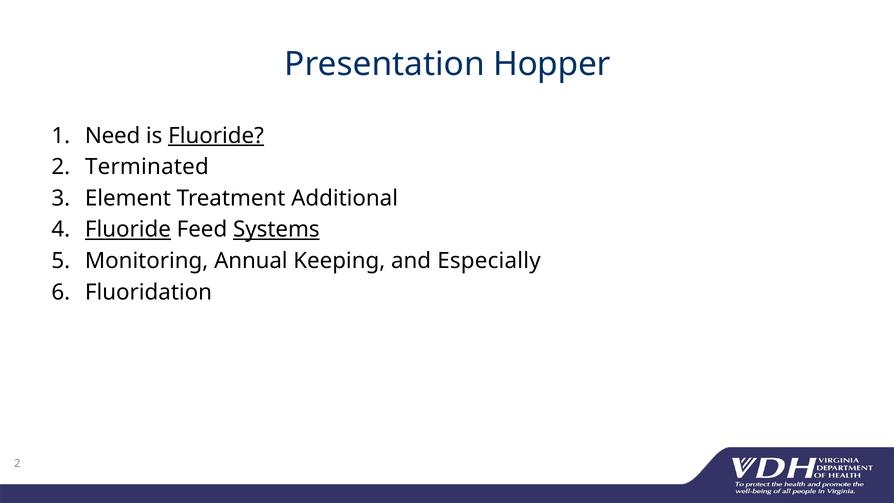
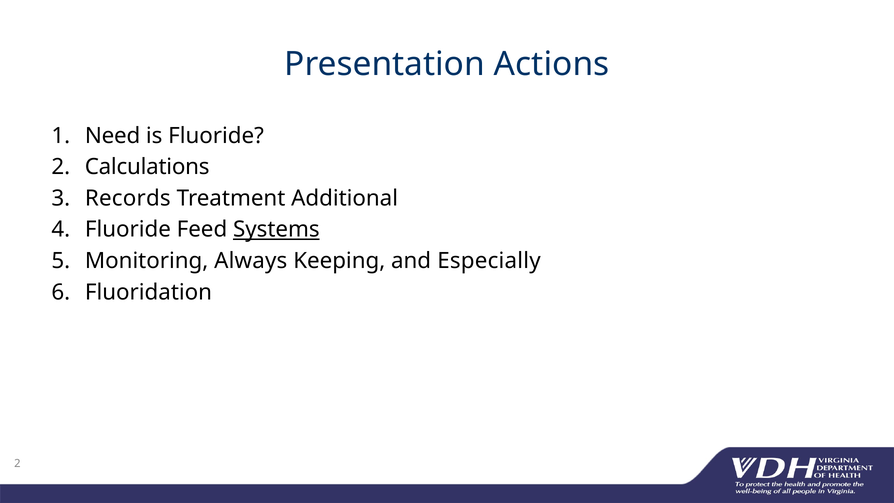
Hopper: Hopper -> Actions (552, 64)
Fluoride underline: present -> none (216, 136)
Terminated: Terminated -> Calculations (147, 167)
Element: Element -> Records (128, 198)
Fluoride underline: present -> none (128, 230)
Annual: Annual -> Always (251, 261)
